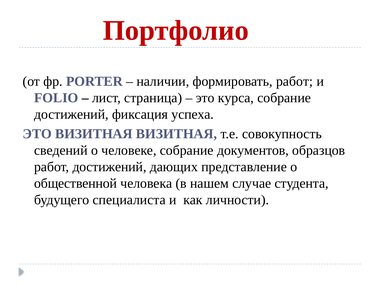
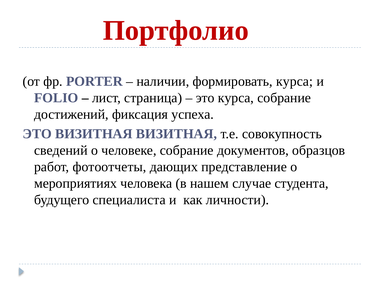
формировать работ: работ -> курса (295, 81)
работ достижений: достижений -> фотоотчеты (109, 167)
общественной: общественной -> мероприятиях (76, 183)
